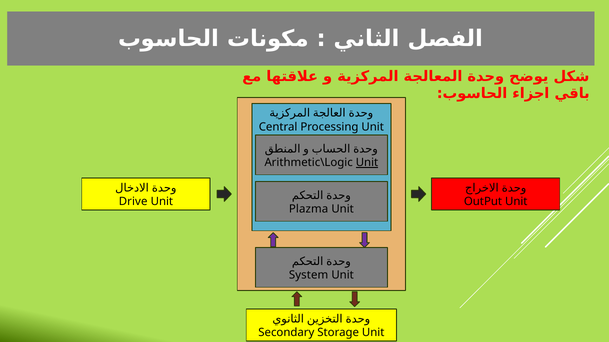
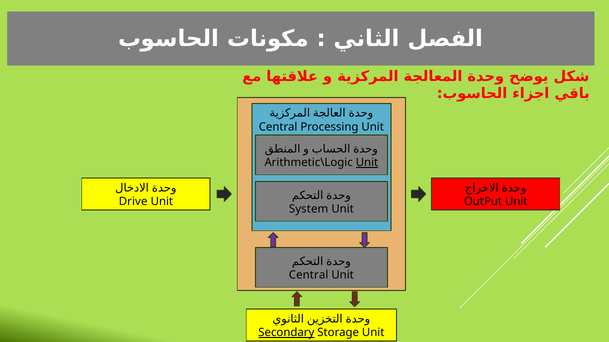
Plazma: Plazma -> System (309, 209)
System: System -> Central (309, 275)
Secondary underline: none -> present (286, 333)
